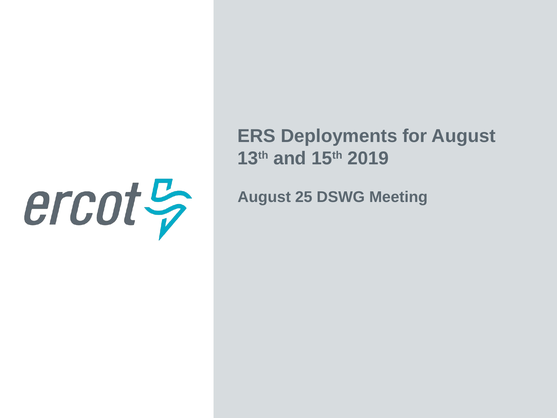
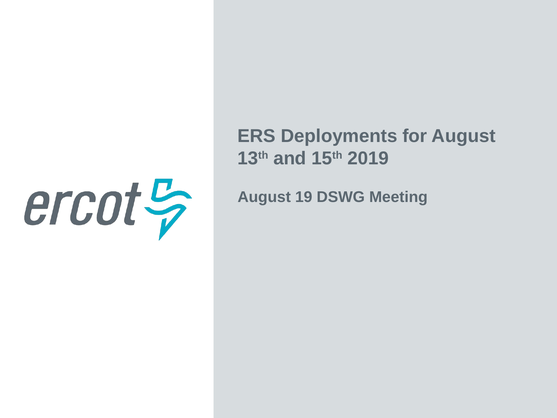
25: 25 -> 19 (304, 197)
